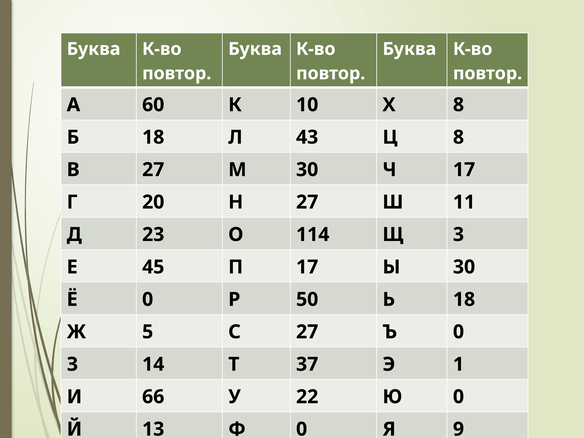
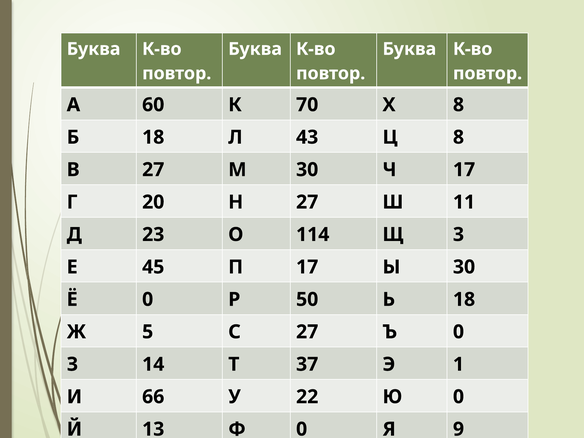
10: 10 -> 70 (307, 105)
